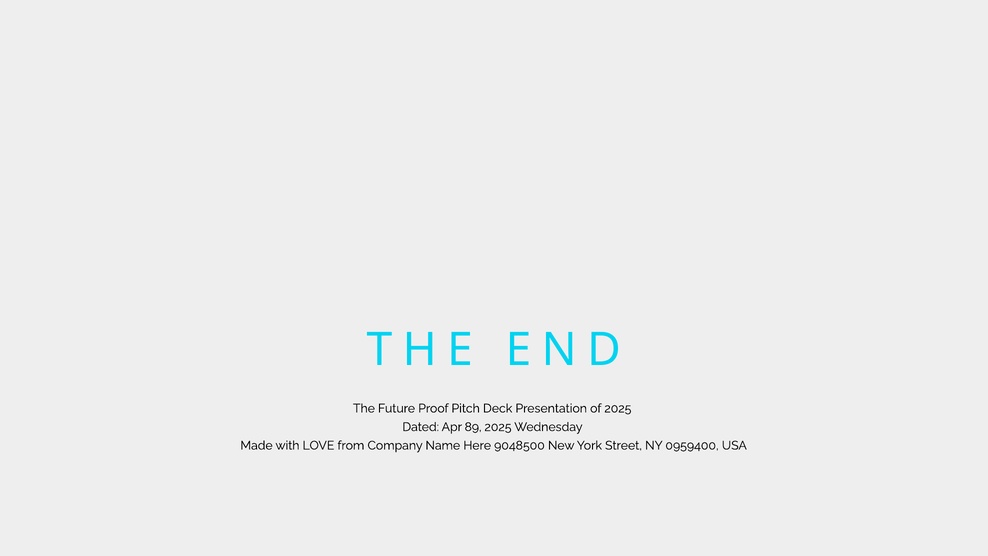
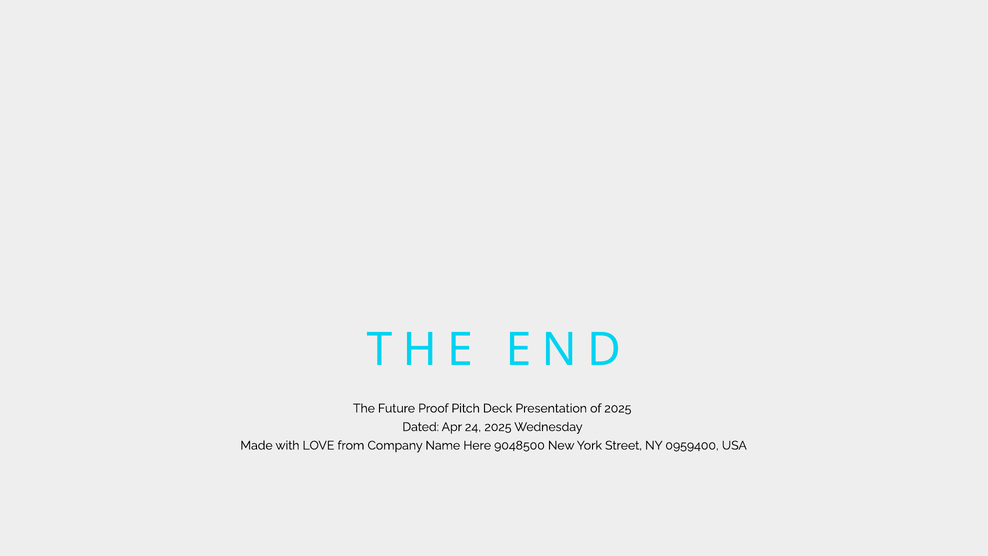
89: 89 -> 24 (473, 427)
